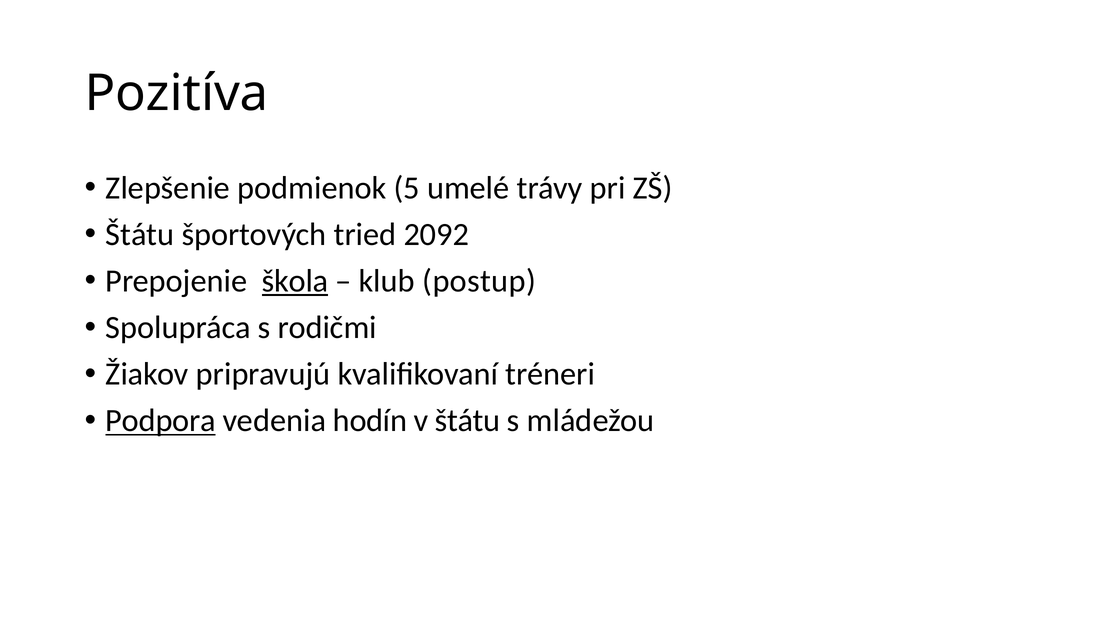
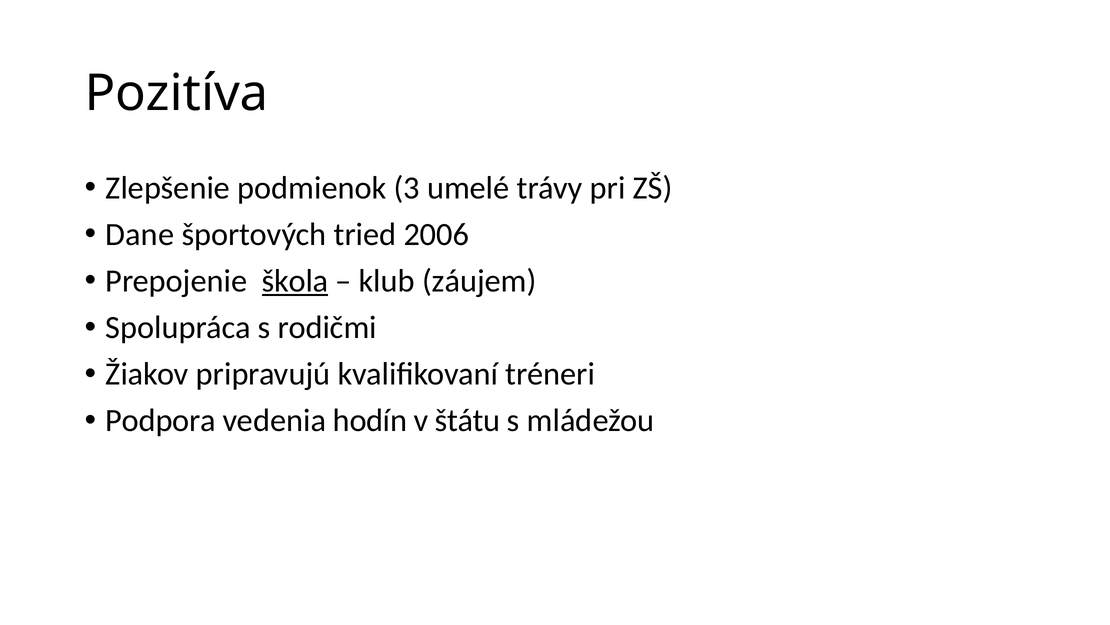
5: 5 -> 3 (407, 188)
Štátu: Štátu -> Dane (140, 234)
2092: 2092 -> 2006 (436, 234)
postup: postup -> záujem (479, 281)
Podpora underline: present -> none (161, 420)
